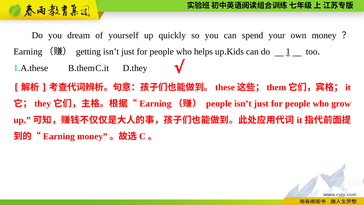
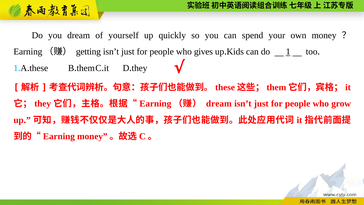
helps: helps -> gives (203, 52)
people: people -> dream (219, 104)
